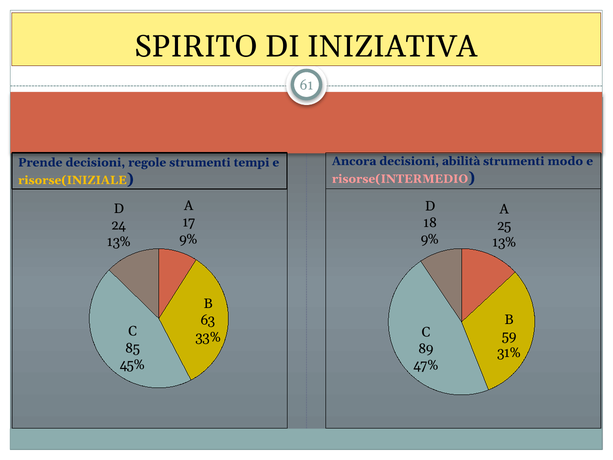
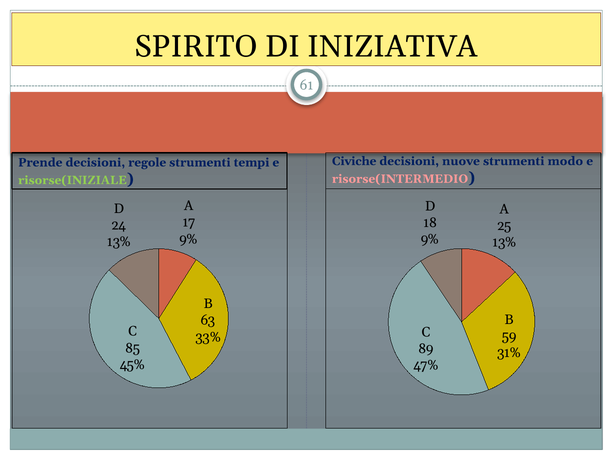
Ancora: Ancora -> Civiche (354, 161)
abilità: abilità -> nuove (461, 161)
risorse(INIZIALE colour: yellow -> light green (72, 180)
